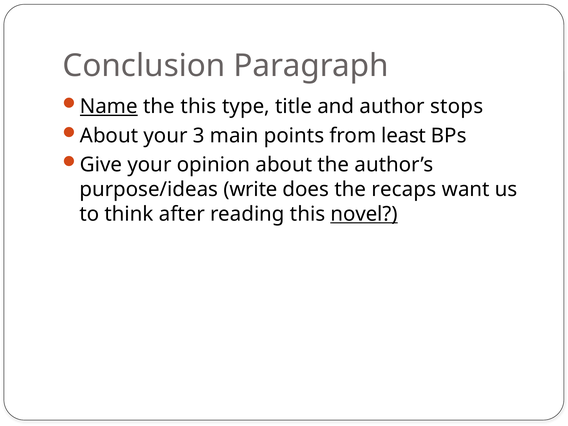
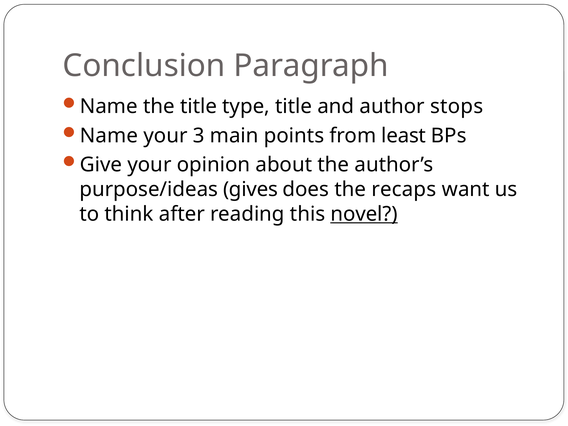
Name underline: present -> none (109, 107)
the this: this -> title (198, 107)
About: About -> Name (109, 136)
write: write -> gives (250, 189)
